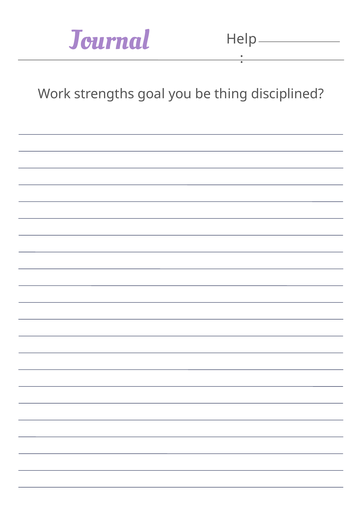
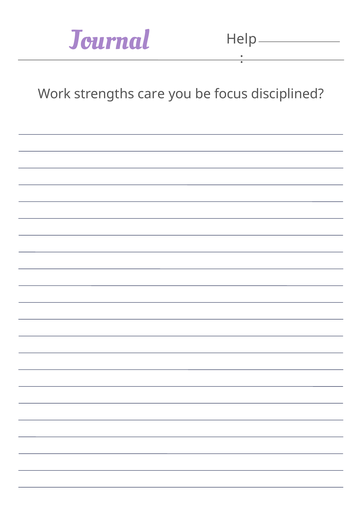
goal: goal -> care (151, 94)
thing: thing -> focus (231, 94)
